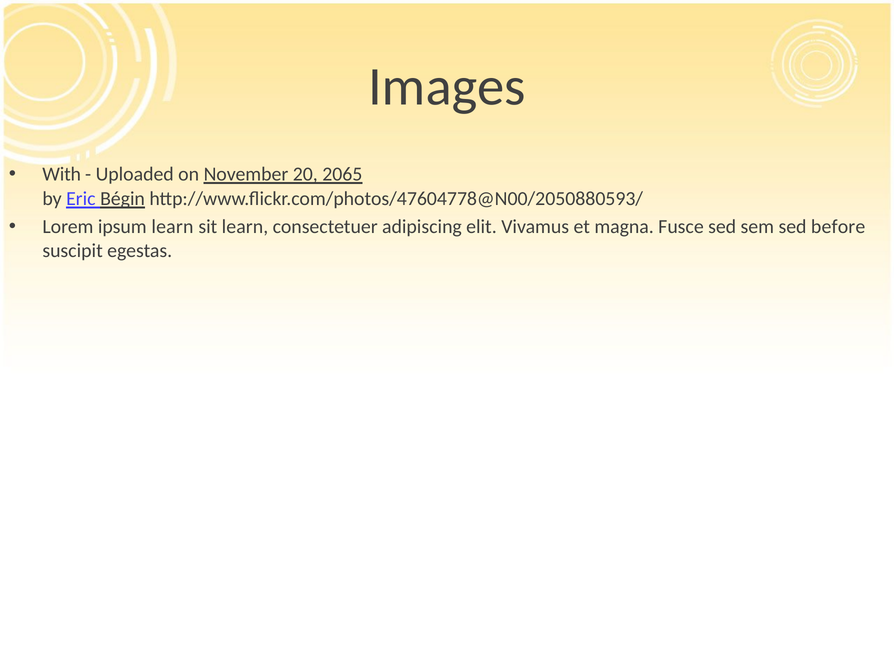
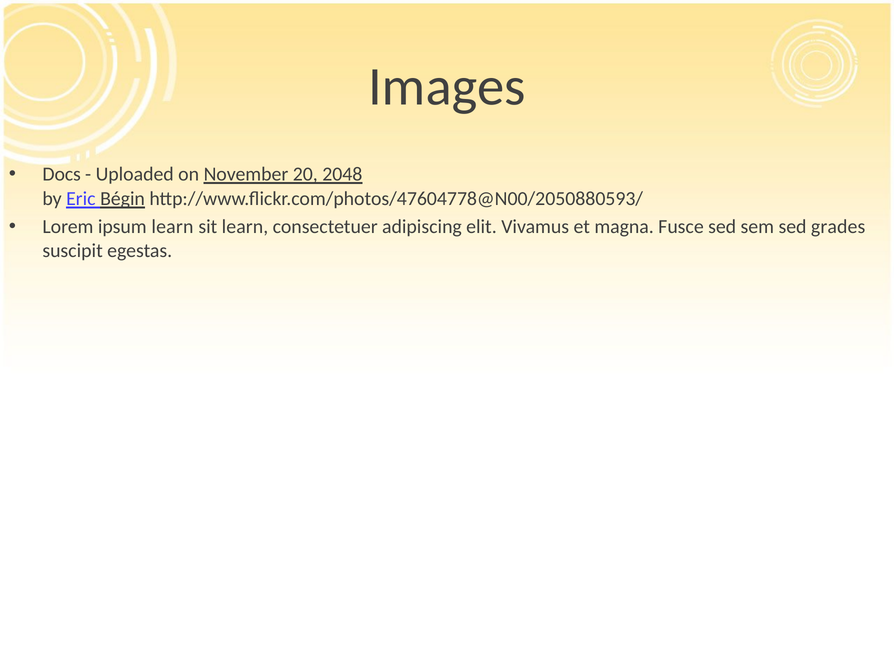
With: With -> Docs (62, 174)
2065: 2065 -> 2048 (342, 174)
before: before -> grades (838, 227)
